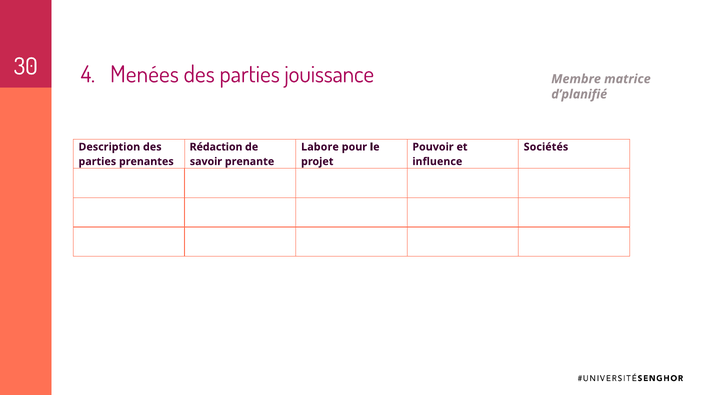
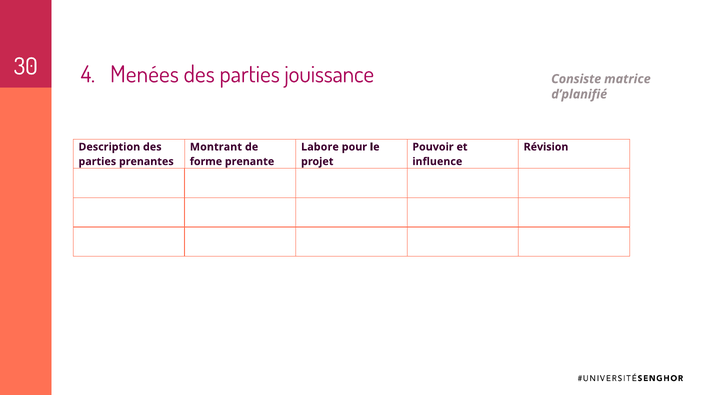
Membre: Membre -> Consiste (576, 79)
Rédaction: Rédaction -> Montrant (216, 147)
Sociétés: Sociétés -> Révision (546, 147)
savoir: savoir -> forme (206, 162)
